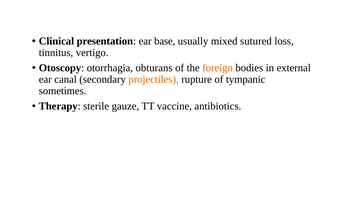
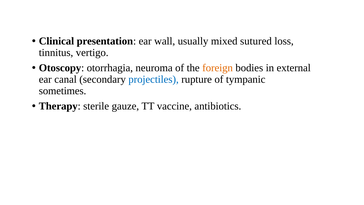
base: base -> wall (165, 41)
obturans: obturans -> neuroma (154, 68)
projectiles colour: orange -> blue (154, 79)
